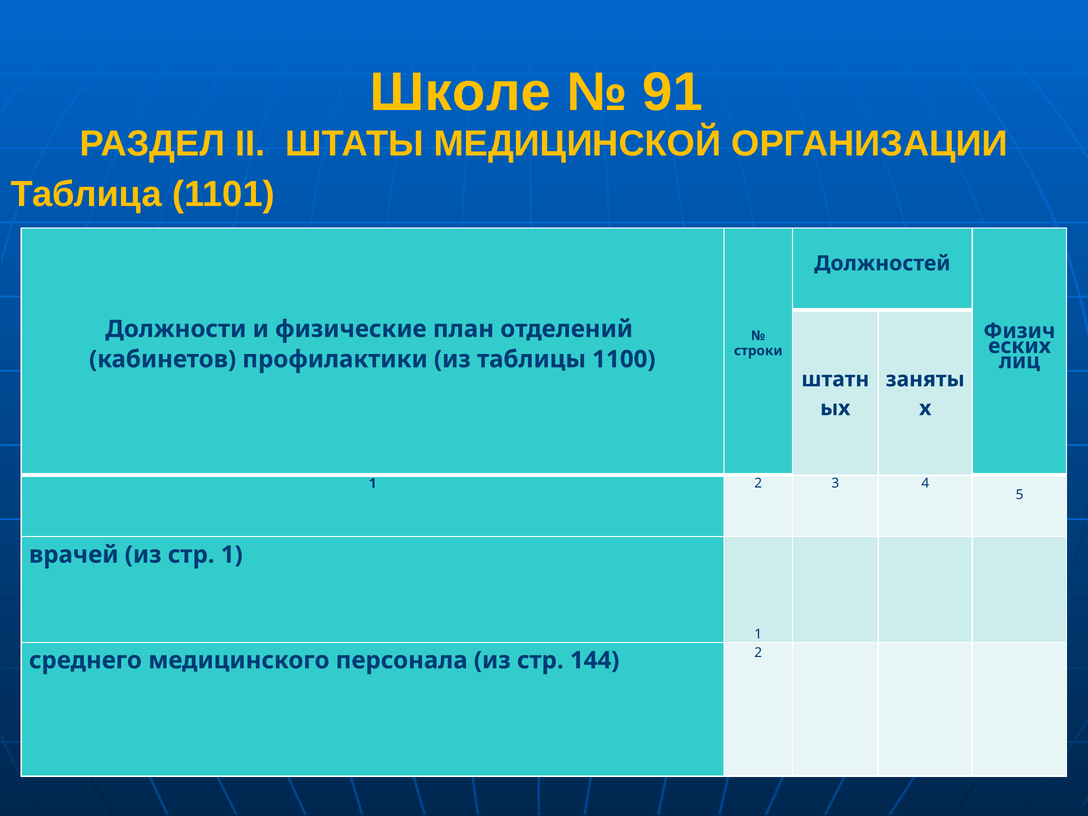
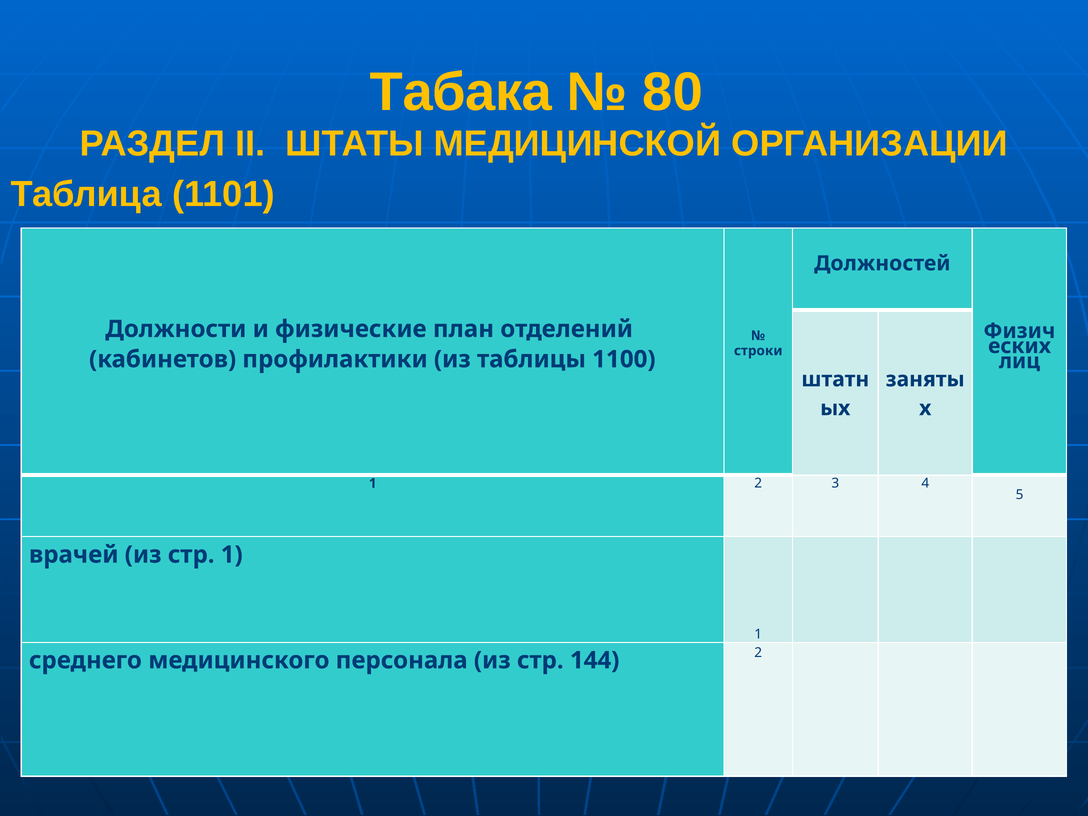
Школе: Школе -> Табака (461, 92)
91: 91 -> 80 (673, 92)
